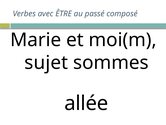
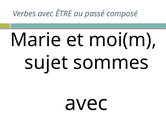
allée: allée -> avec (86, 103)
